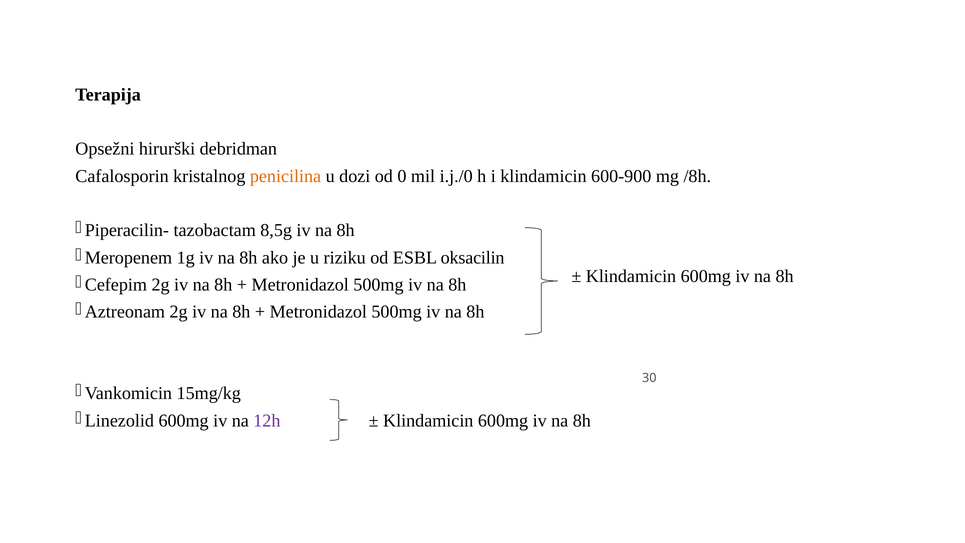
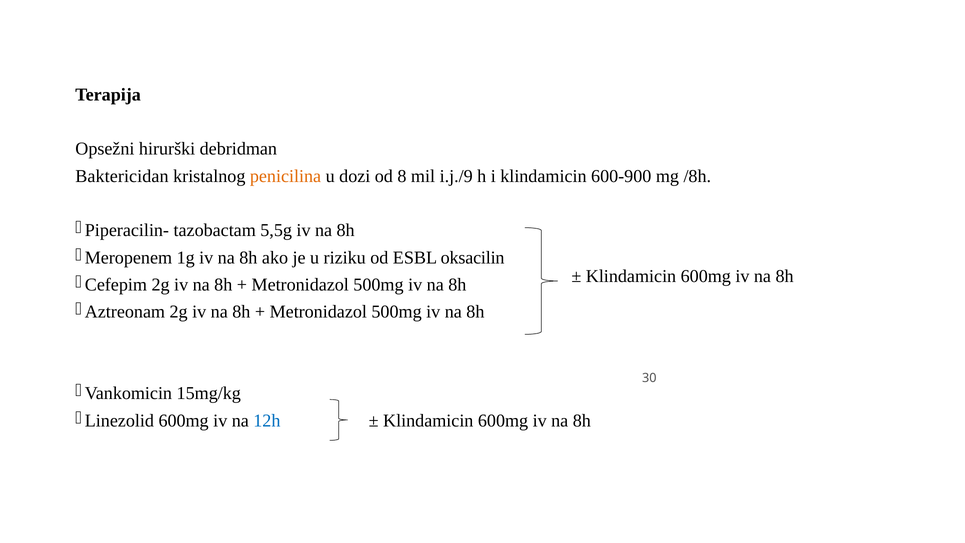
Cafalosporin: Cafalosporin -> Baktericidan (122, 176)
0: 0 -> 8 (402, 176)
i.j./0: i.j./0 -> i.j./9 (456, 176)
8,5g: 8,5g -> 5,5g (276, 230)
12h colour: purple -> blue (267, 420)
